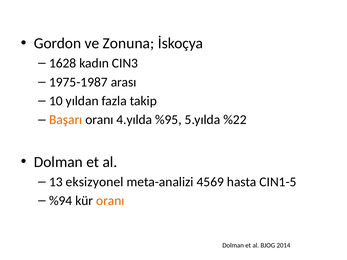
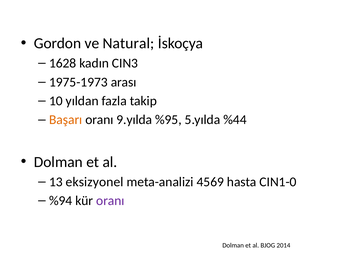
Zonuna: Zonuna -> Natural (129, 43)
1975-1987: 1975-1987 -> 1975-1973 (78, 82)
4.yılda: 4.yılda -> 9.yılda (134, 120)
%22: %22 -> %44 (235, 120)
CIN1-5: CIN1-5 -> CIN1-0 (278, 182)
oranı colour: orange -> purple (110, 201)
